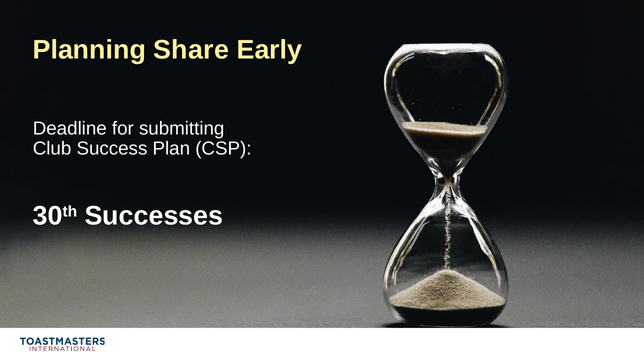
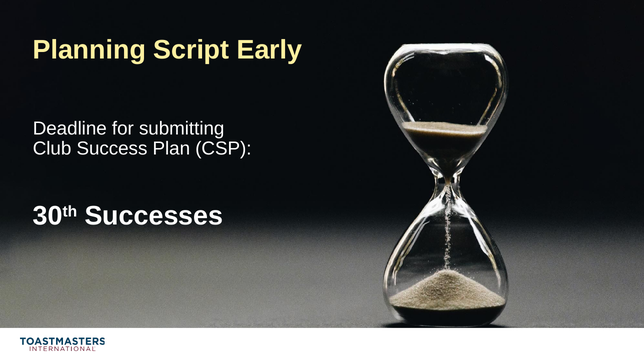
Share: Share -> Script (191, 50)
